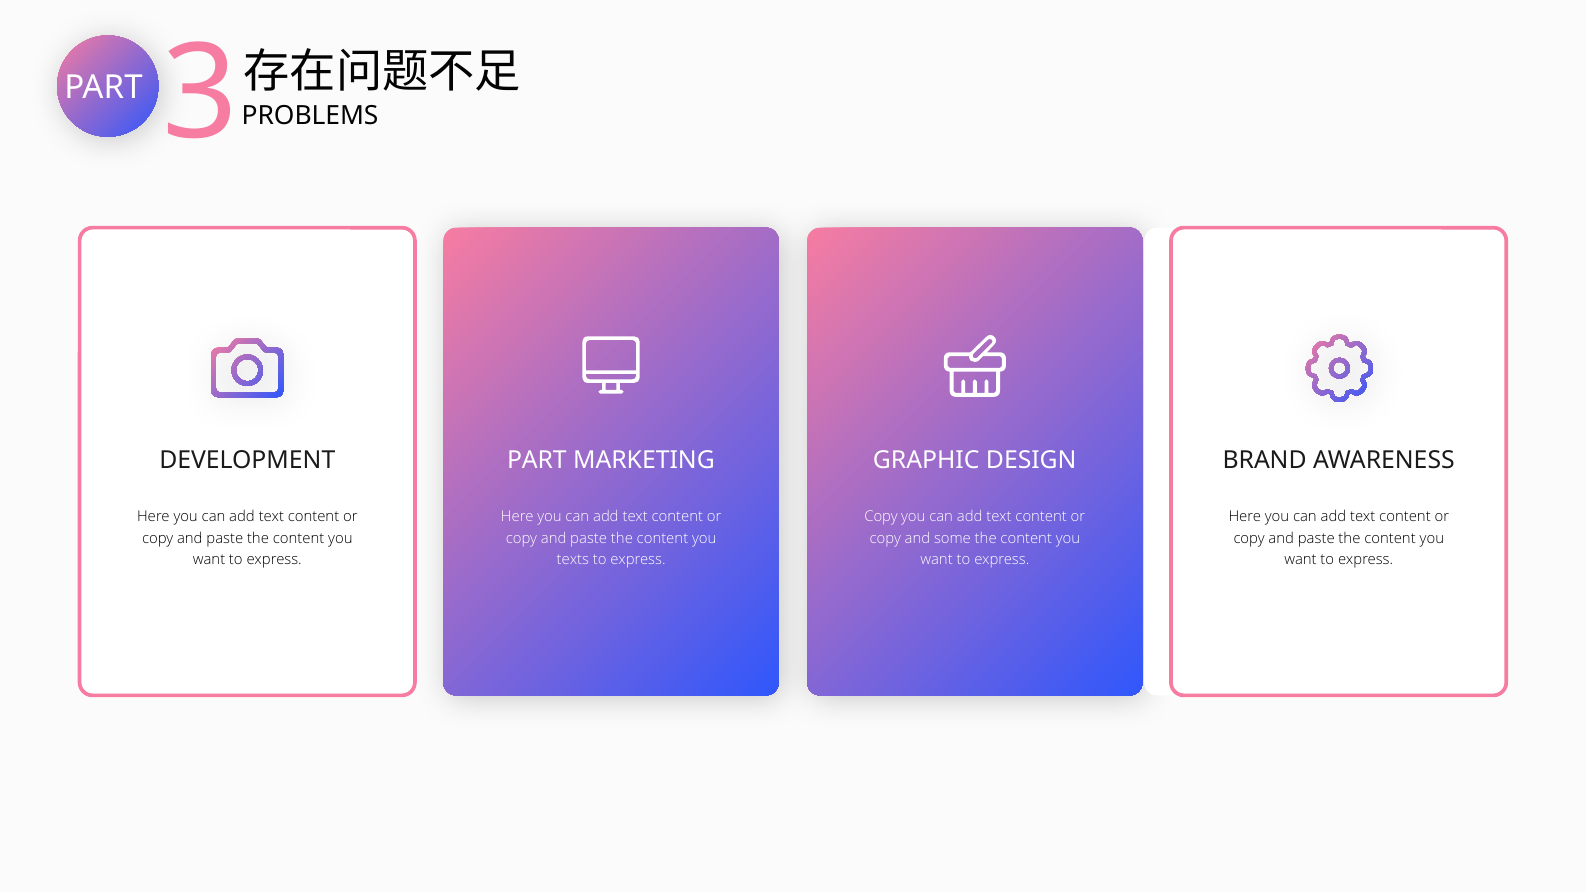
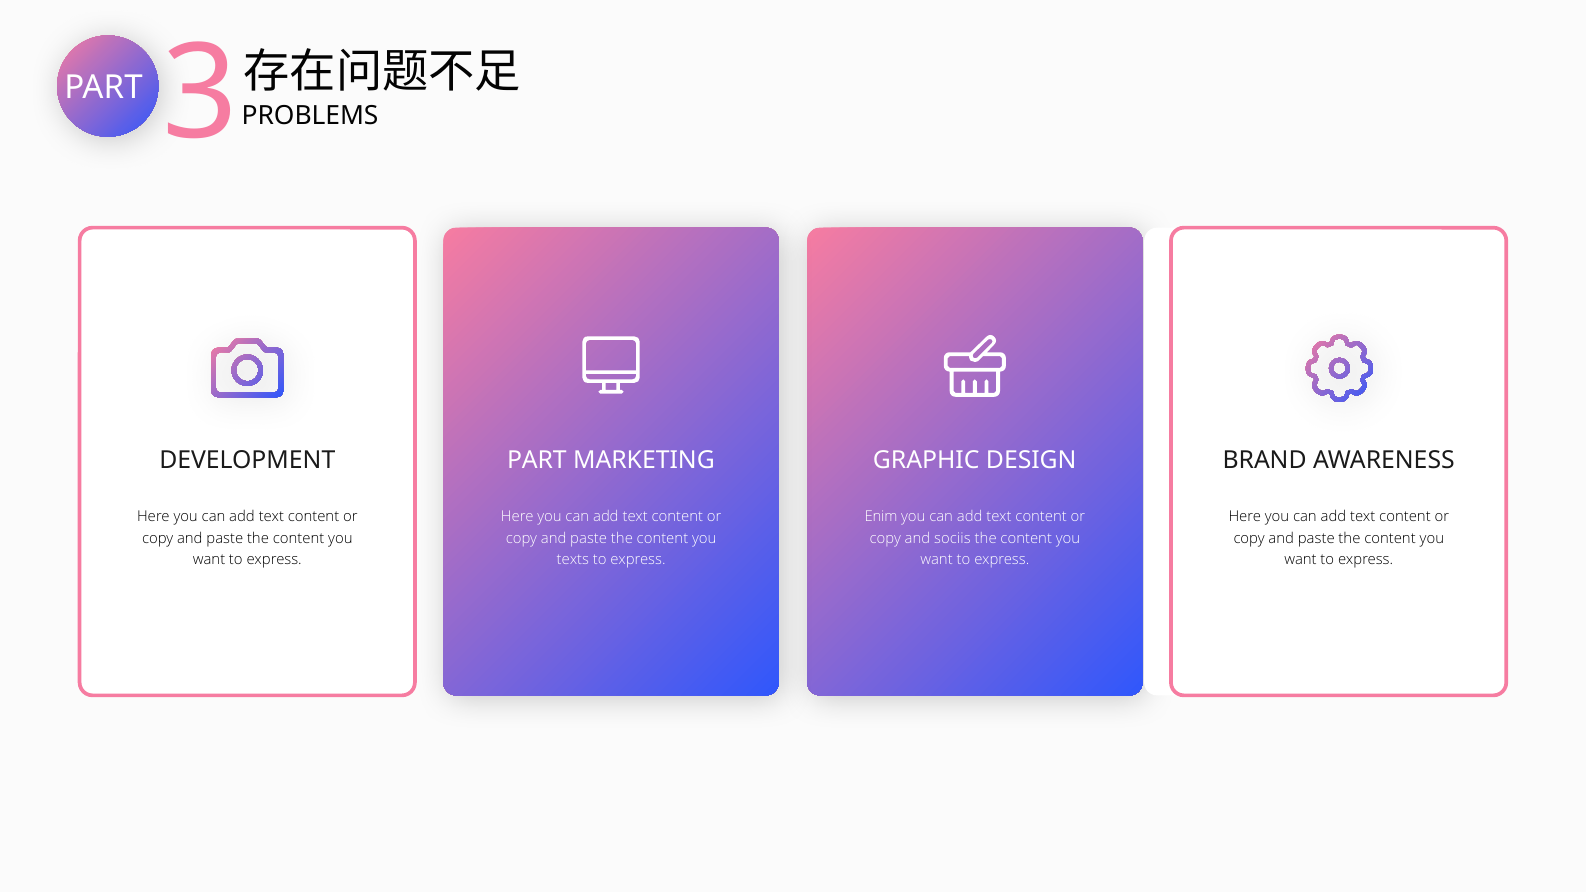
Copy: Copy -> Enim (881, 517)
some: some -> sociis (952, 539)
